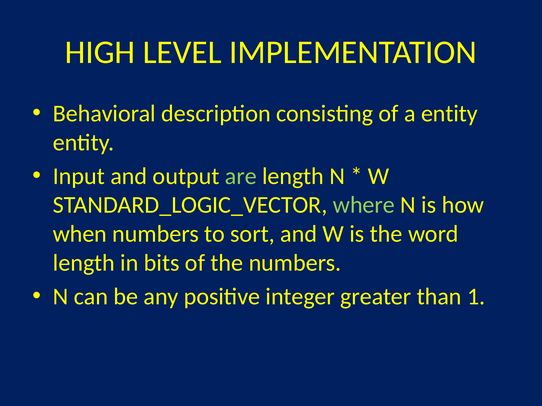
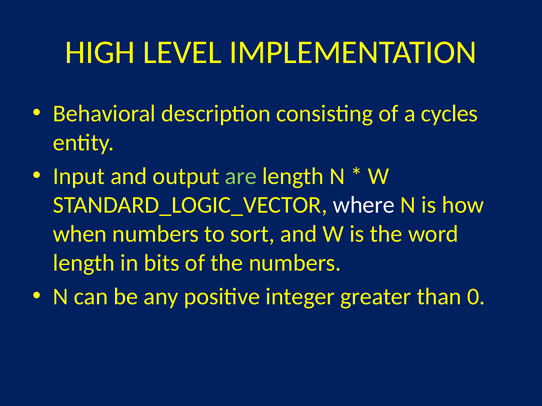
a entity: entity -> cycles (449, 114)
where colour: light green -> white (364, 205)
1: 1 -> 0 (476, 297)
